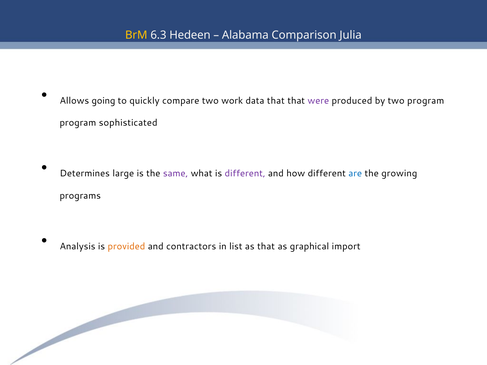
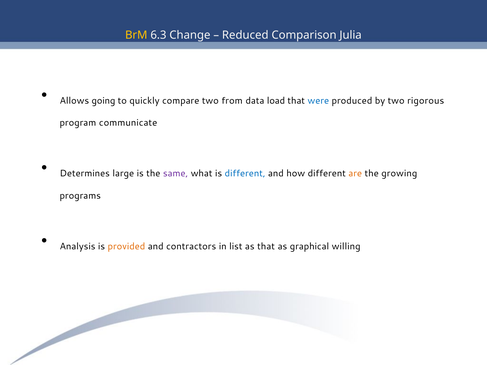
Hedeen: Hedeen -> Change (190, 35)
Alabama: Alabama -> Reduced (245, 35)
work: work -> from (232, 101)
data that: that -> load (276, 101)
were colour: purple -> blue (318, 101)
two program: program -> rigorous (426, 101)
sophisticated: sophisticated -> communicate (128, 123)
different colour: purple -> blue (245, 174)
are colour: blue -> orange (355, 174)
import: import -> willing (346, 247)
